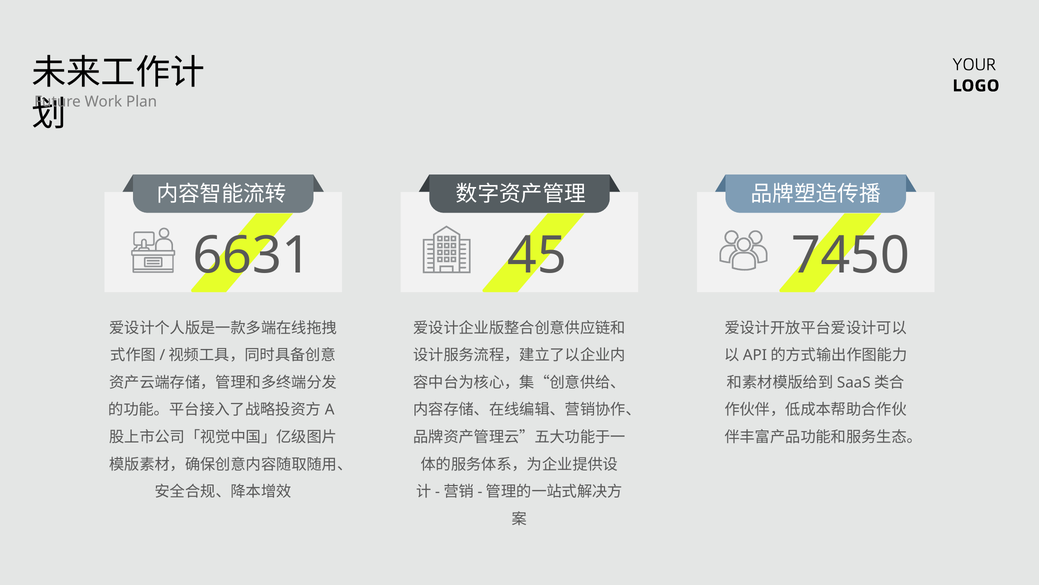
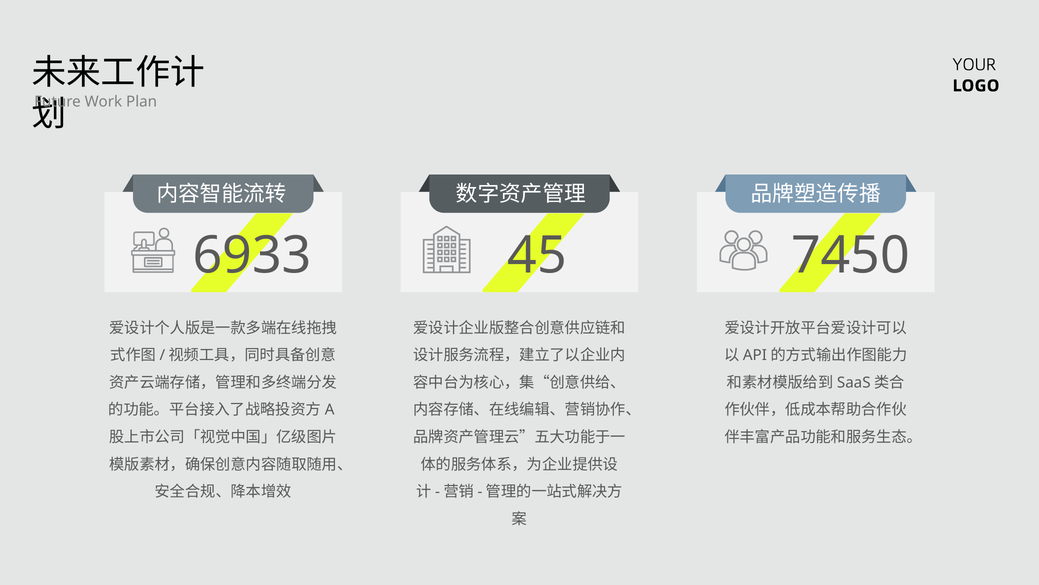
6631: 6631 -> 6933 (252, 255)
